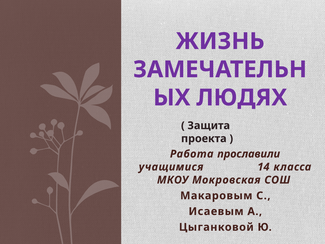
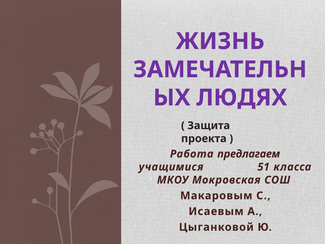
прославили: прославили -> предлагаем (249, 154)
14: 14 -> 51 (263, 167)
